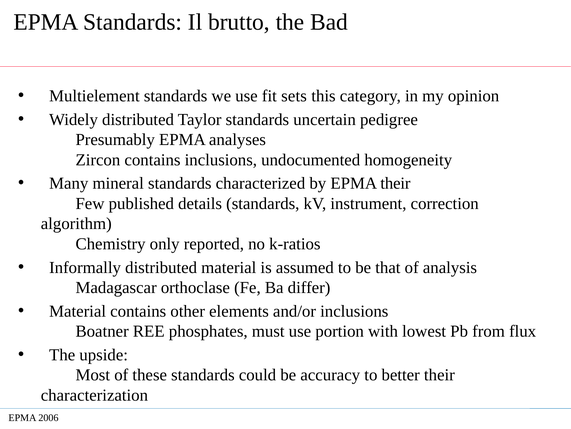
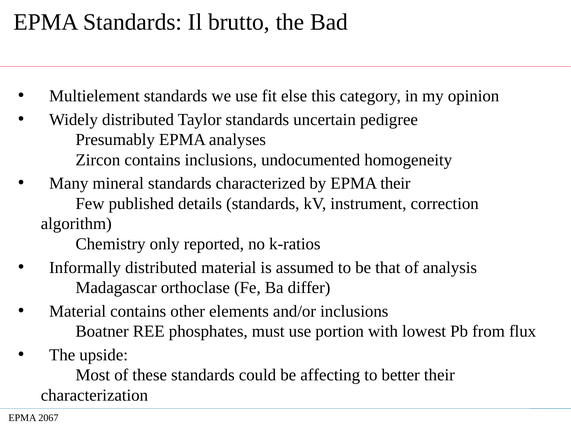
sets: sets -> else (294, 96)
accuracy: accuracy -> affecting (330, 375)
2006: 2006 -> 2067 (48, 417)
